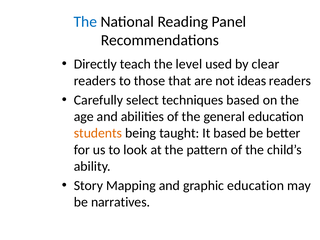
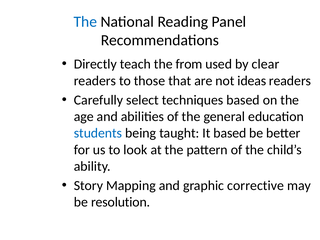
level: level -> from (189, 64)
students colour: orange -> blue (98, 133)
graphic education: education -> corrective (256, 186)
narratives: narratives -> resolution (121, 202)
